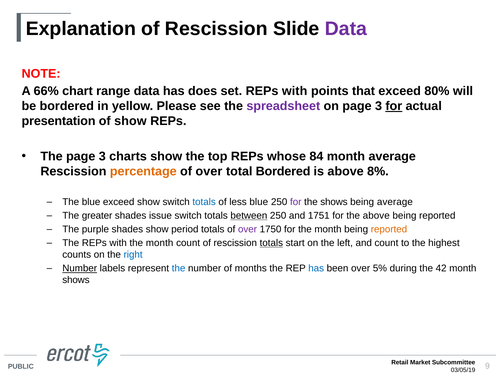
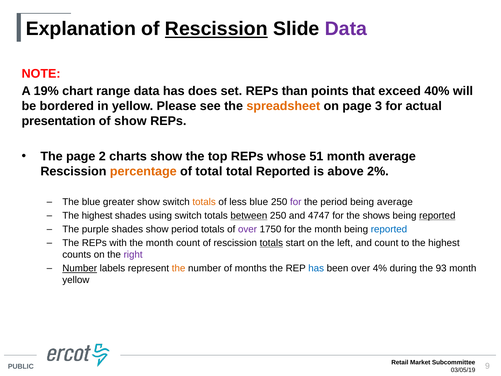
Rescission underline: none -> present (216, 29)
66%: 66% -> 19% (46, 91)
set REPs with: with -> than (295, 91)
80%: 80% -> 40% (437, 91)
spreadsheet colour: purple -> orange (283, 106)
for underline: present -> none (394, 106)
The page 3: 3 -> 2 (102, 156)
84: 84 -> 51 (316, 156)
over: over -> total (209, 171)
total Bordered: Bordered -> Reported (283, 171)
8%: 8% -> 2% (378, 171)
blue exceed: exceed -> greater (119, 202)
totals colour: blue -> orange (204, 202)
the shows: shows -> period (334, 202)
greater: greater -> highest (97, 216)
issue: issue -> using (161, 216)
1751: 1751 -> 4747 (319, 216)
the above: above -> shows (376, 216)
reported underline: none -> present (437, 216)
reported colour: orange -> blue (389, 229)
right colour: blue -> purple (133, 255)
the colour: blue -> orange (179, 268)
5%: 5% -> 4% (380, 268)
42: 42 -> 93 (441, 268)
shows: shows -> yellow (76, 280)
